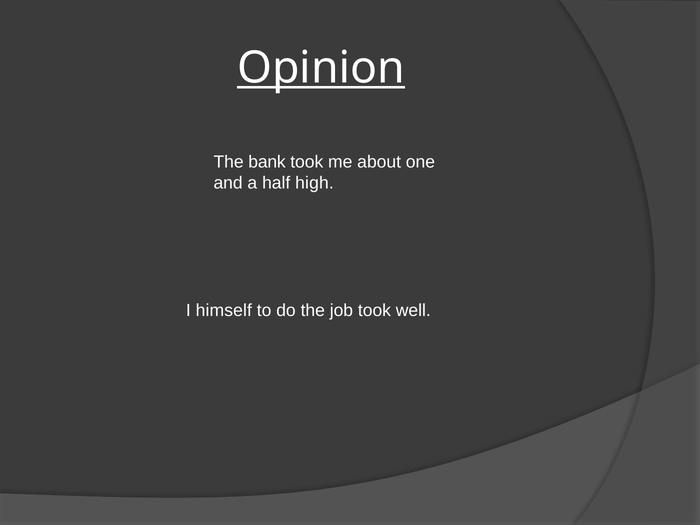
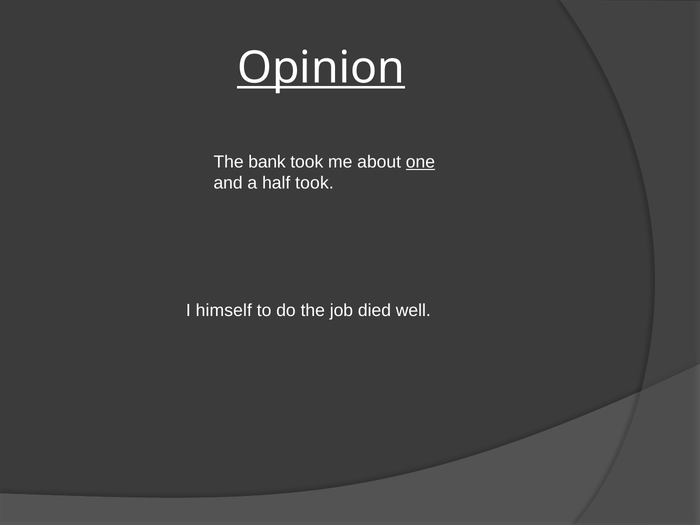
one underline: none -> present (420, 162)
half high: high -> took (314, 183)
job took: took -> died (374, 311)
